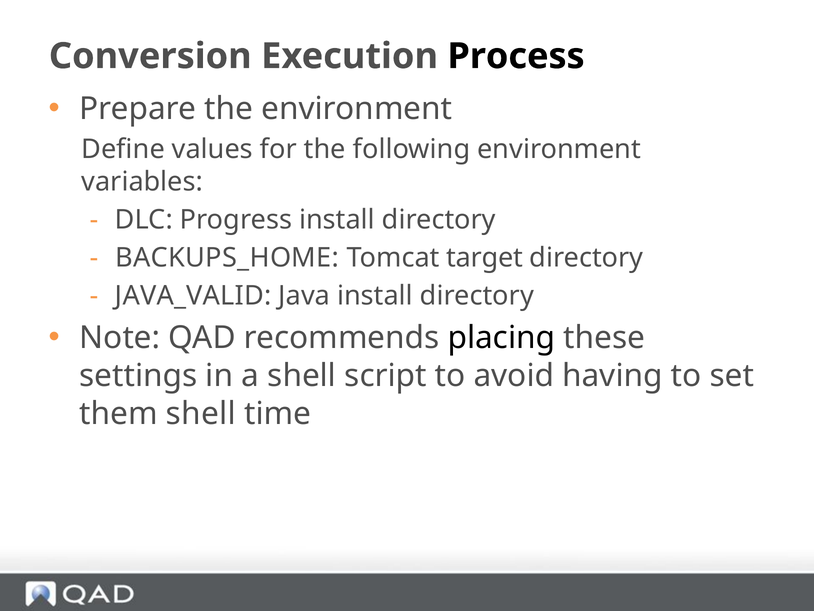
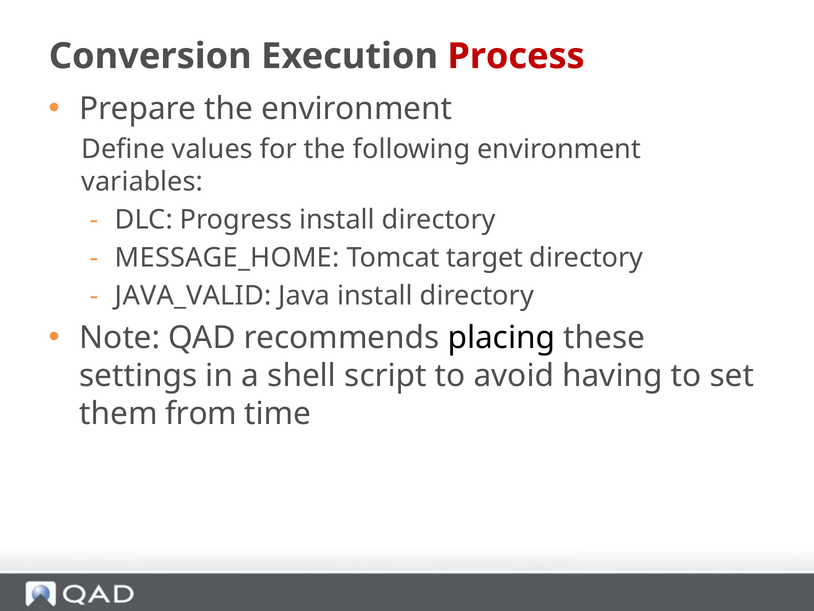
Process colour: black -> red (516, 56)
BACKUPS_HOME: BACKUPS_HOME -> MESSAGE_HOME (227, 258)
them shell: shell -> from (201, 414)
